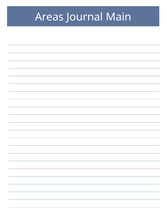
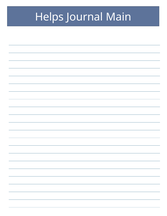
Areas: Areas -> Helps (49, 17)
